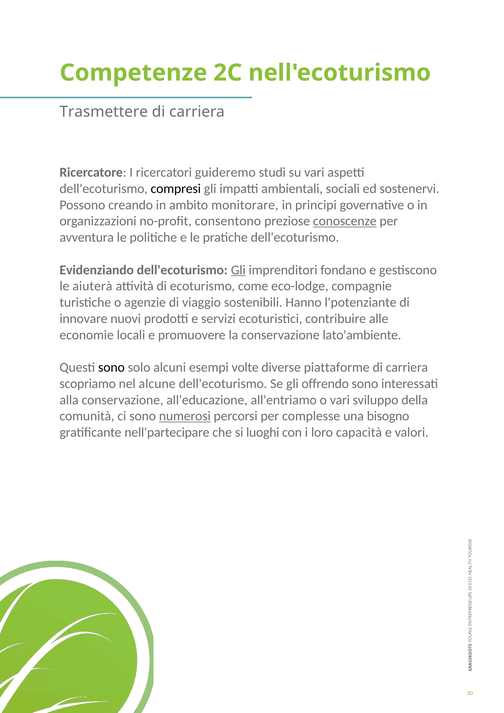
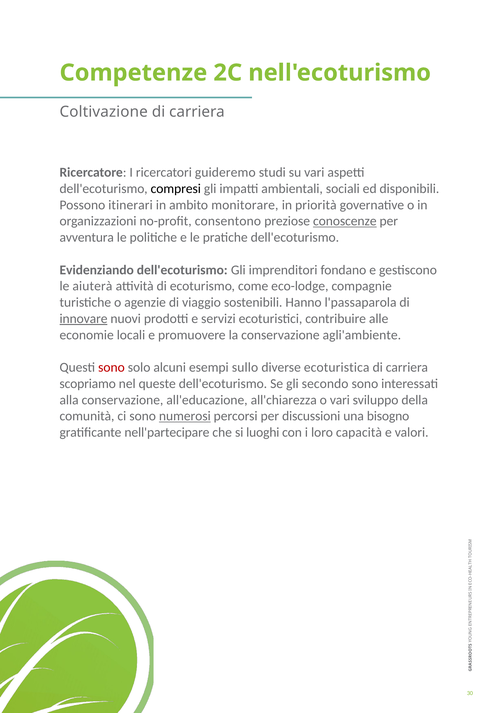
Trasmettere: Trasmettere -> Coltivazione (104, 112)
sostenervi: sostenervi -> disponibili (409, 189)
creando: creando -> itinerari (130, 205)
principi: principi -> priorità (316, 205)
Gli underline: present -> none (238, 270)
l'potenziante: l'potenziante -> l'passaparola (361, 302)
innovare underline: none -> present (84, 319)
lato'ambiente: lato'ambiente -> agli'ambiente (362, 335)
sono colour: black -> red (111, 367)
volte: volte -> sullo (245, 367)
piattaforme: piattaforme -> ecoturistica (337, 367)
alcune: alcune -> queste (157, 384)
offrendo: offrendo -> secondo (325, 384)
all'entriamo: all'entriamo -> all'chiarezza (284, 400)
complesse: complesse -> discussioni (311, 416)
